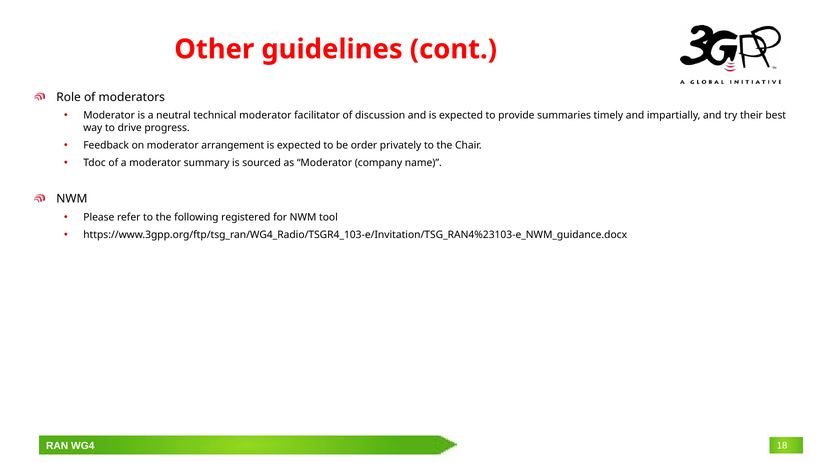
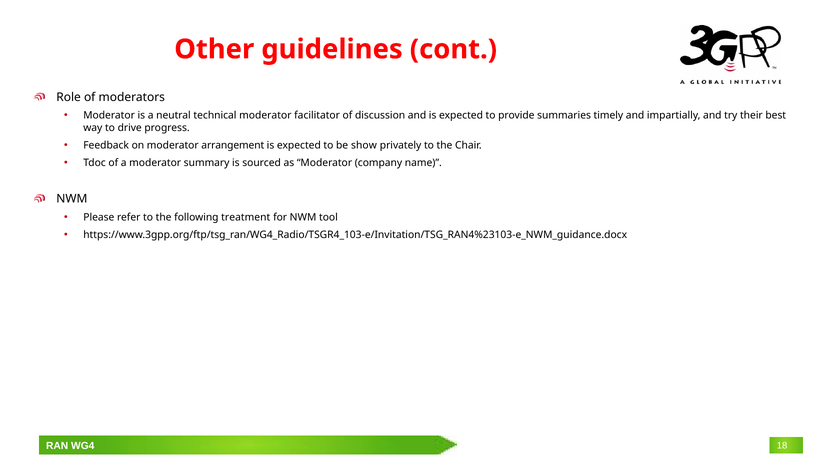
order: order -> show (364, 145)
registered: registered -> treatment (246, 217)
